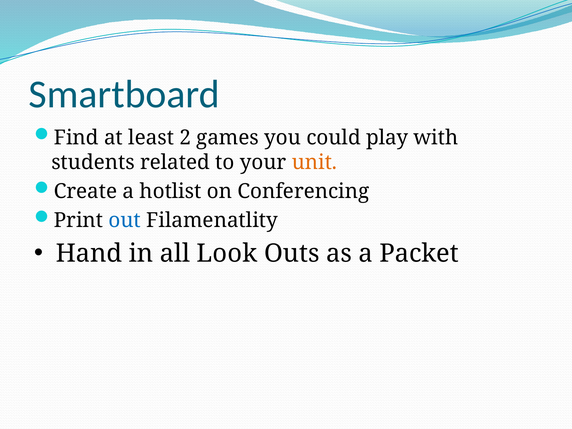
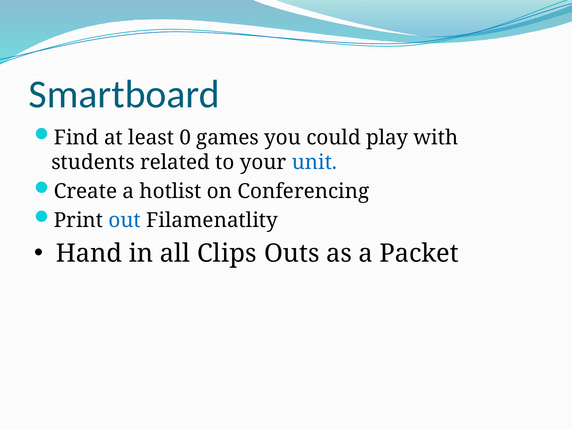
2: 2 -> 0 (185, 138)
unit colour: orange -> blue (314, 162)
Look: Look -> Clips (227, 253)
